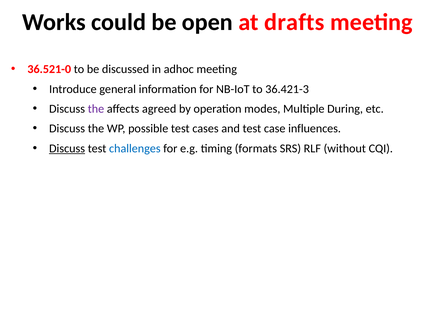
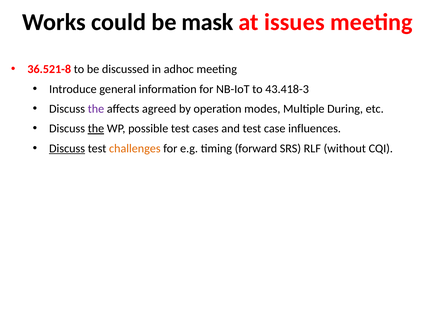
open: open -> mask (208, 22)
drafts: drafts -> issues (294, 22)
36.521-0: 36.521-0 -> 36.521-8 (49, 69)
36.421-3: 36.421-3 -> 43.418-3 (287, 89)
the underline: none -> present (96, 129)
challenges colour: blue -> orange (135, 149)
formats: formats -> forward (256, 149)
